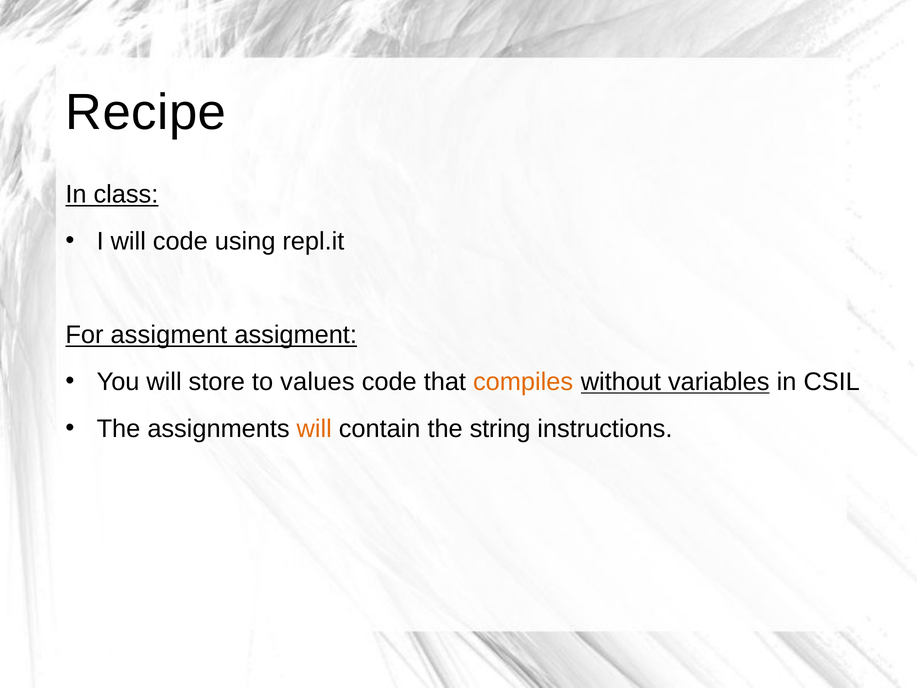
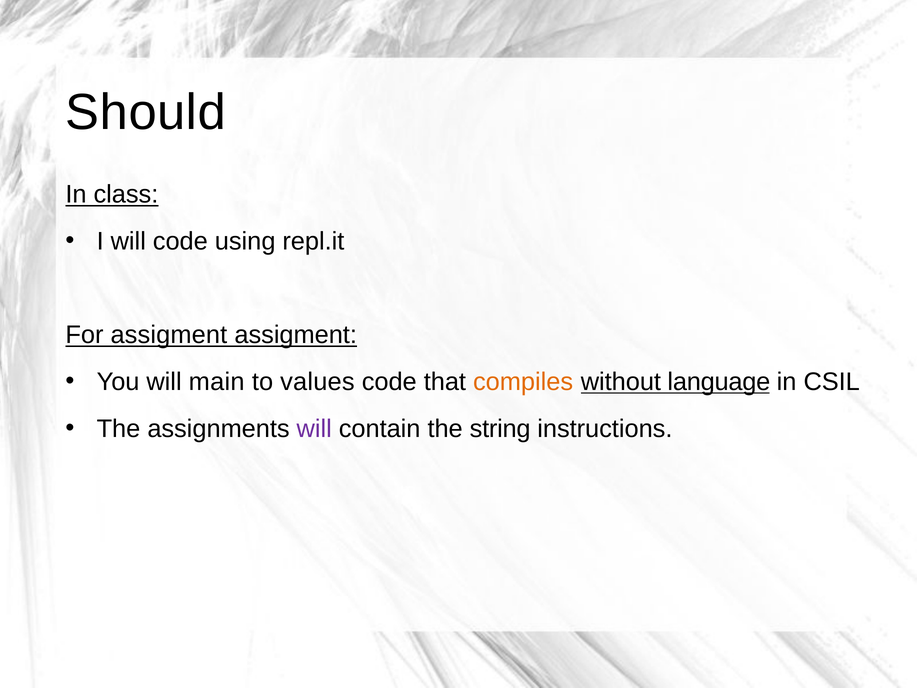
Recipe: Recipe -> Should (146, 112)
store: store -> main (217, 382)
variables: variables -> language (719, 382)
will colour: orange -> purple (314, 428)
